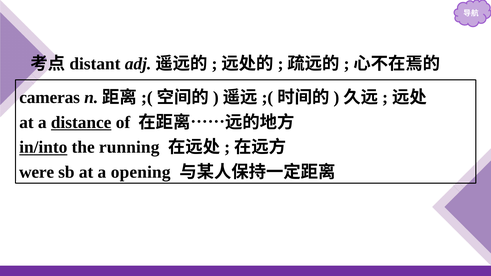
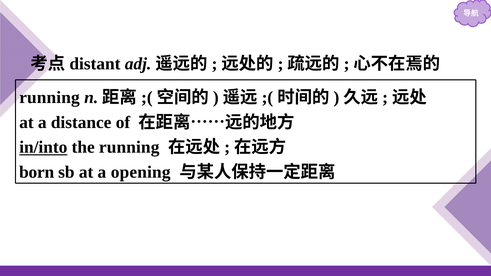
cameras: cameras -> running (49, 97)
distance underline: present -> none (81, 122)
were: were -> born (37, 172)
